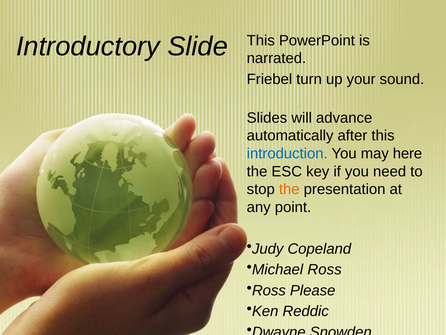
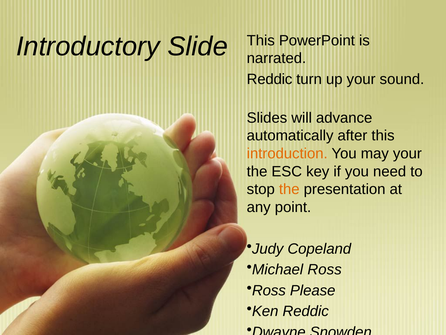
Friebel: Friebel -> Reddic (270, 79)
introduction colour: blue -> orange (287, 153)
may here: here -> your (407, 153)
